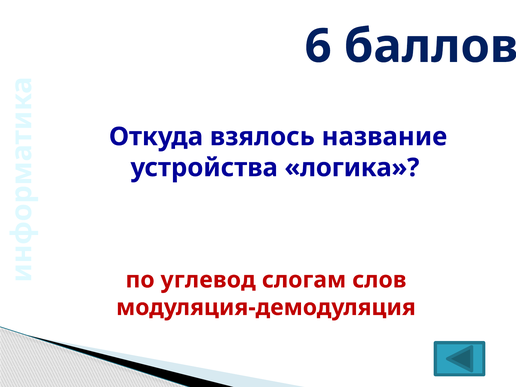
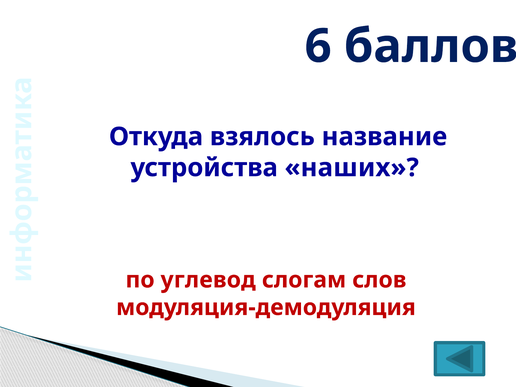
логика: логика -> наших (352, 168)
